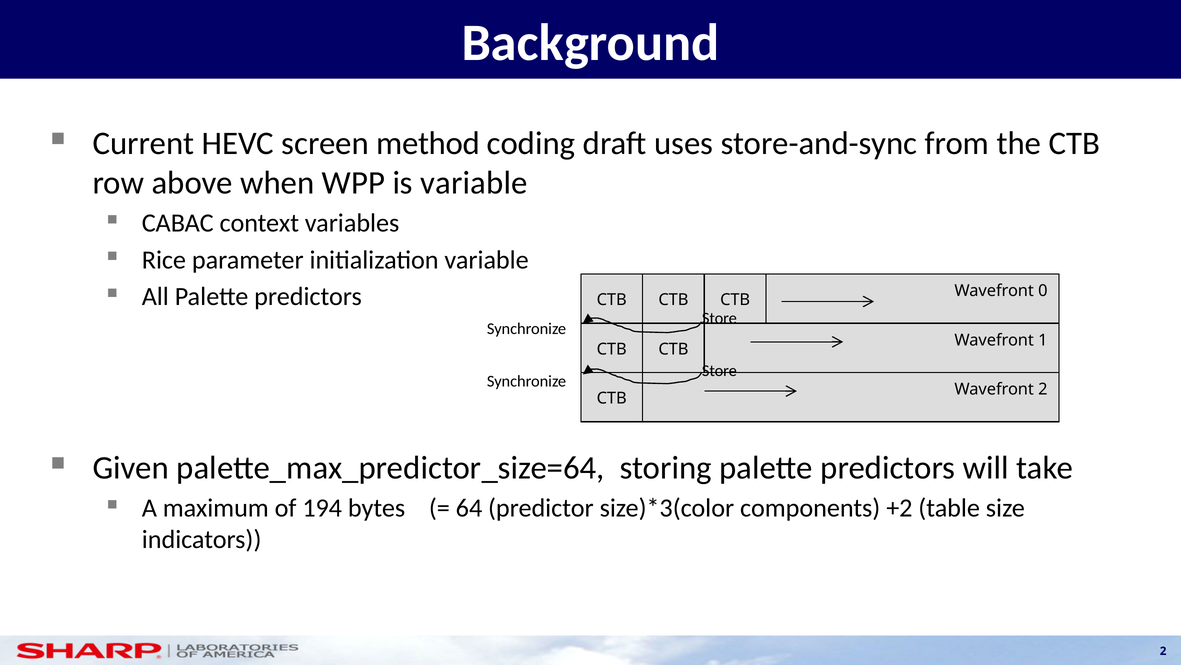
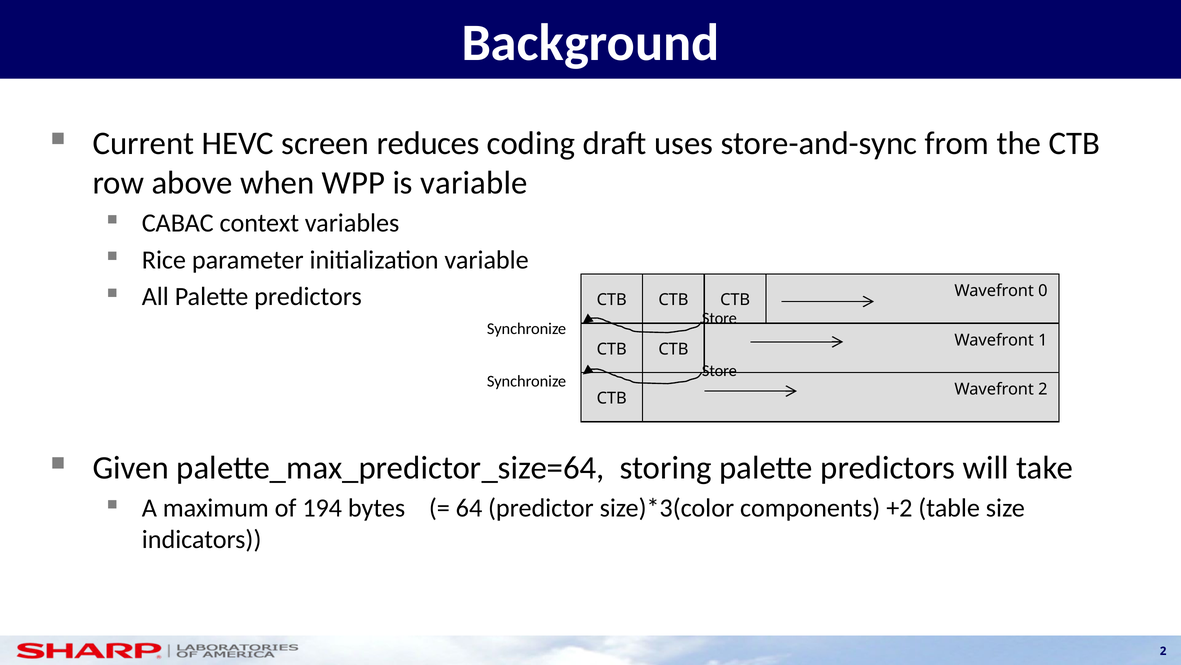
method: method -> reduces (428, 143)
